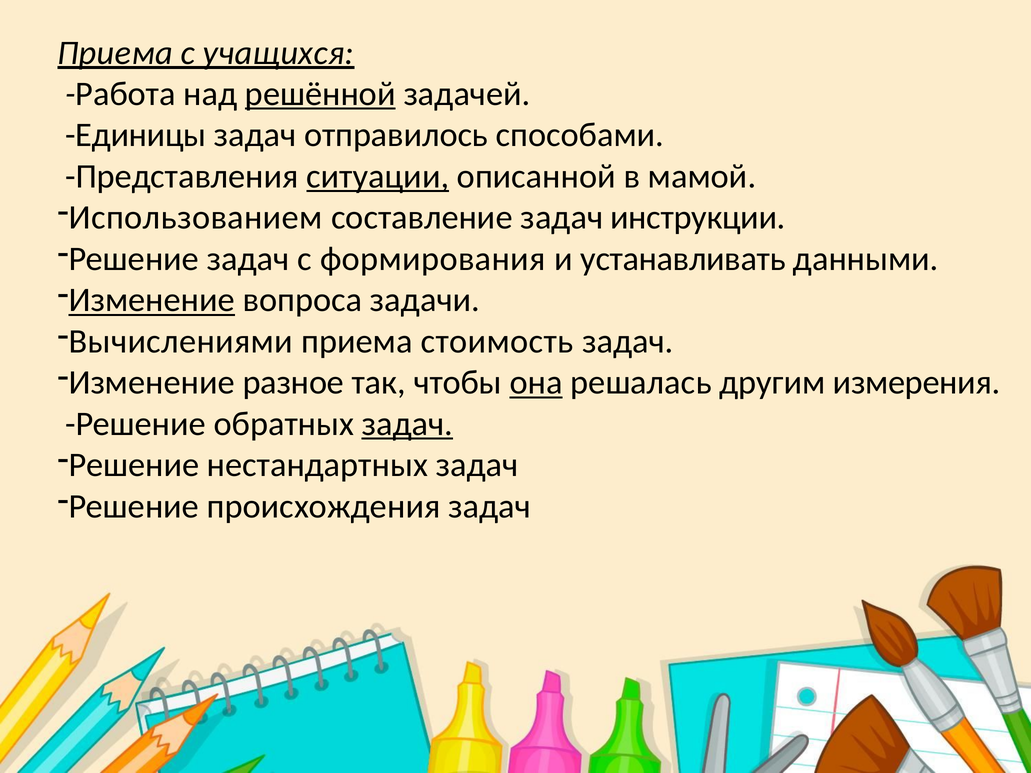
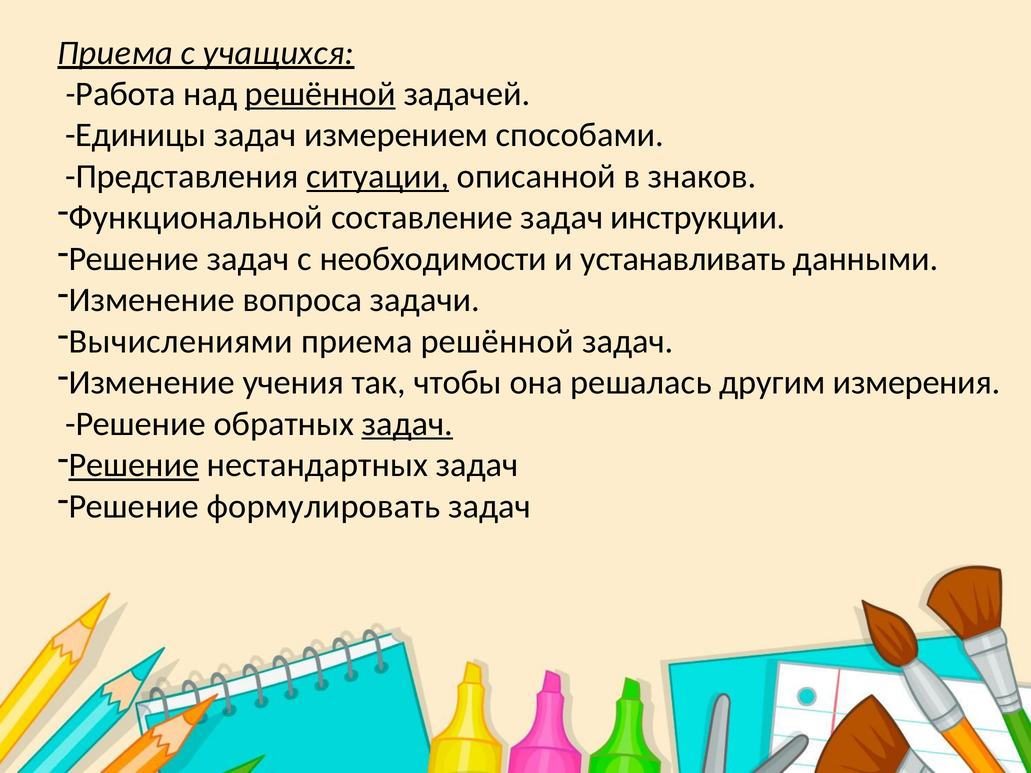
отправилось: отправилось -> измерением (396, 135)
мамой: мамой -> знаков (702, 176)
Использованием: Использованием -> Функциональной (196, 218)
формирования: формирования -> необходимости (433, 259)
Изменение underline: present -> none (152, 300)
приема стоимость: стоимость -> решённой (497, 341)
разное: разное -> учения (293, 383)
она underline: present -> none (536, 383)
Решение underline: none -> present (134, 465)
происхождения: происхождения -> формулировать (323, 506)
